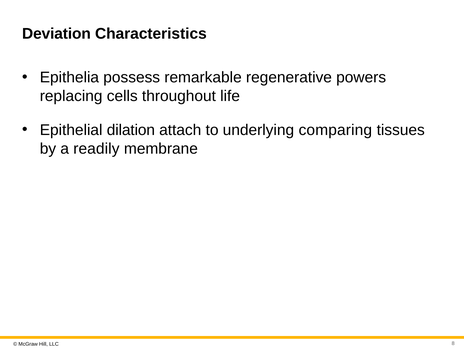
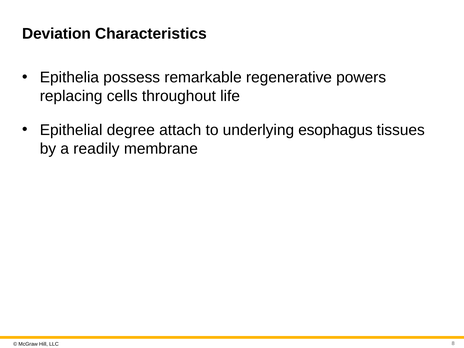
dilation: dilation -> degree (131, 130)
comparing: comparing -> esophagus (335, 130)
